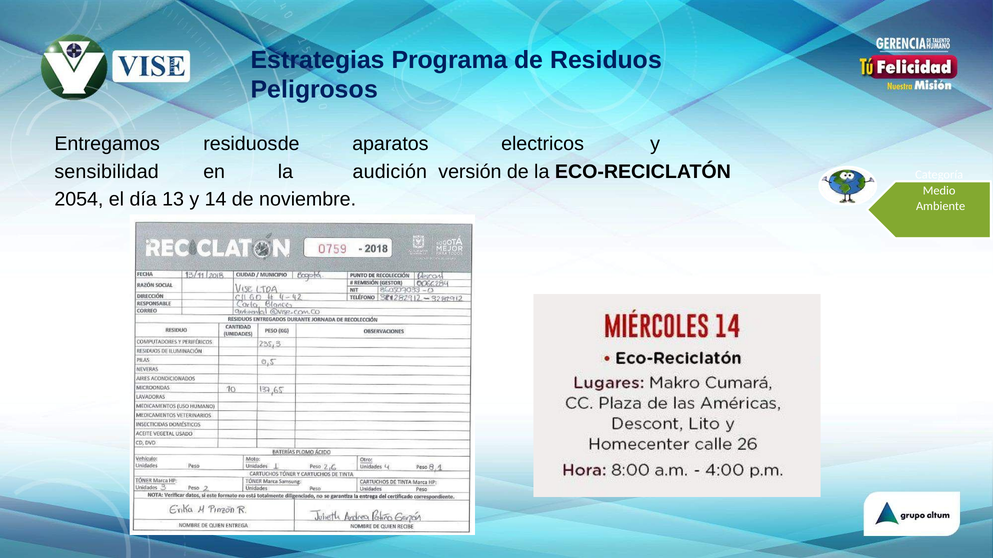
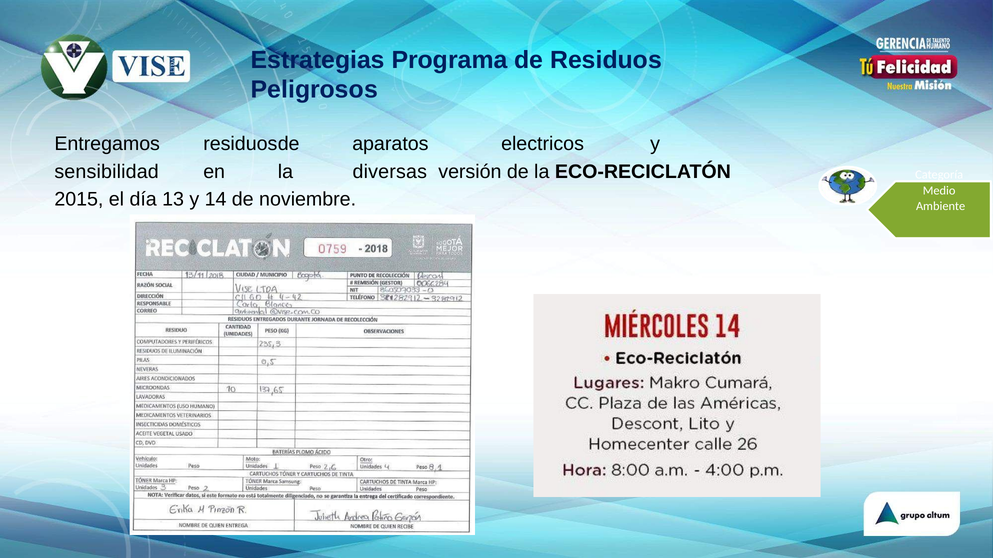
audición: audición -> diversas (390, 172)
2054: 2054 -> 2015 (79, 200)
